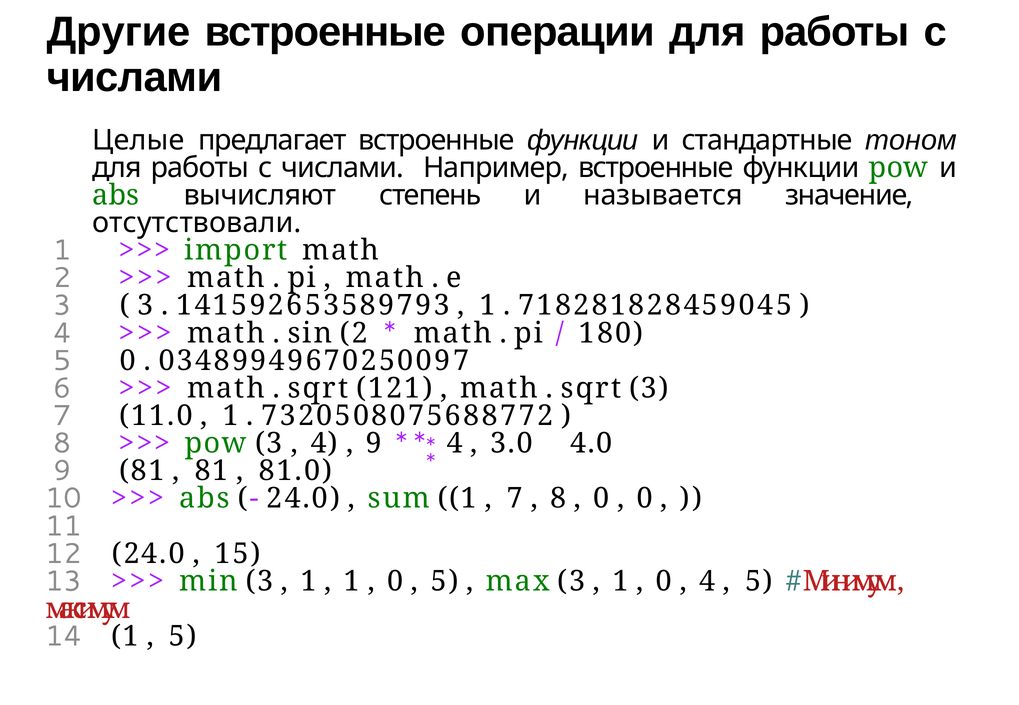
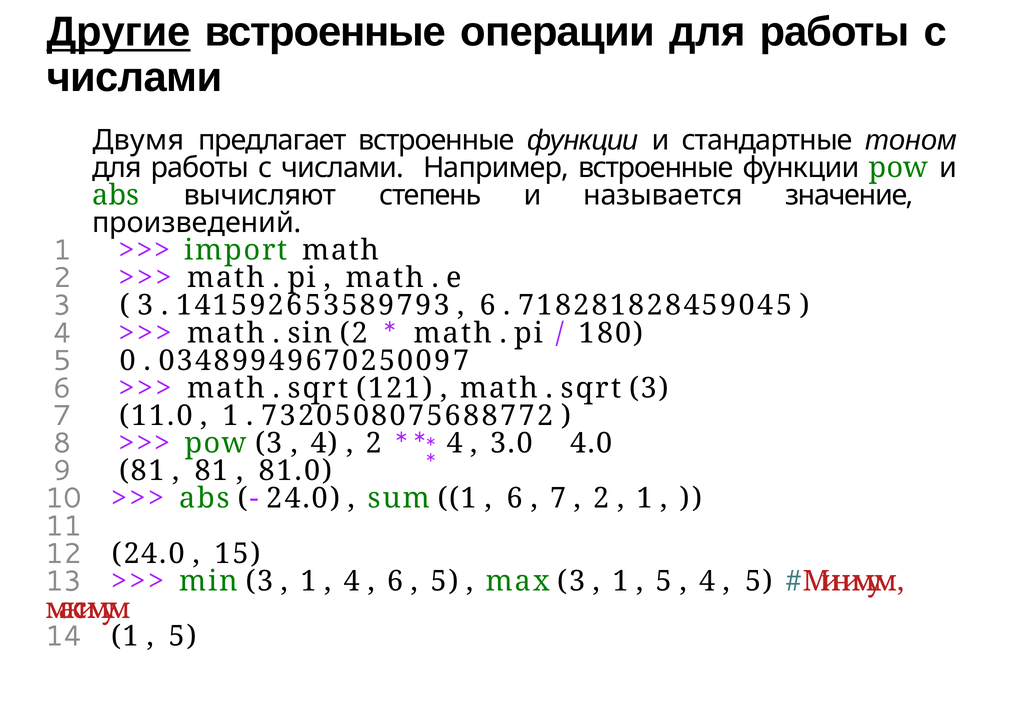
Другие underline: none -> present (119, 32)
Целые: Целые -> Двумя (138, 140)
отсутствовали: отсутствовали -> произведений (197, 223)
1: 1 -> 6 (488, 306)
9: 9 -> 2 (374, 444)
7: 7 -> 6 (515, 499)
8: 8 -> 7 (558, 499)
0: 0 -> 2 (601, 499)
0: 0 -> 1 (645, 499)
1: 1 -> 4 (352, 582)
0: 0 -> 6 (395, 582)
0: 0 -> 5 (664, 582)
